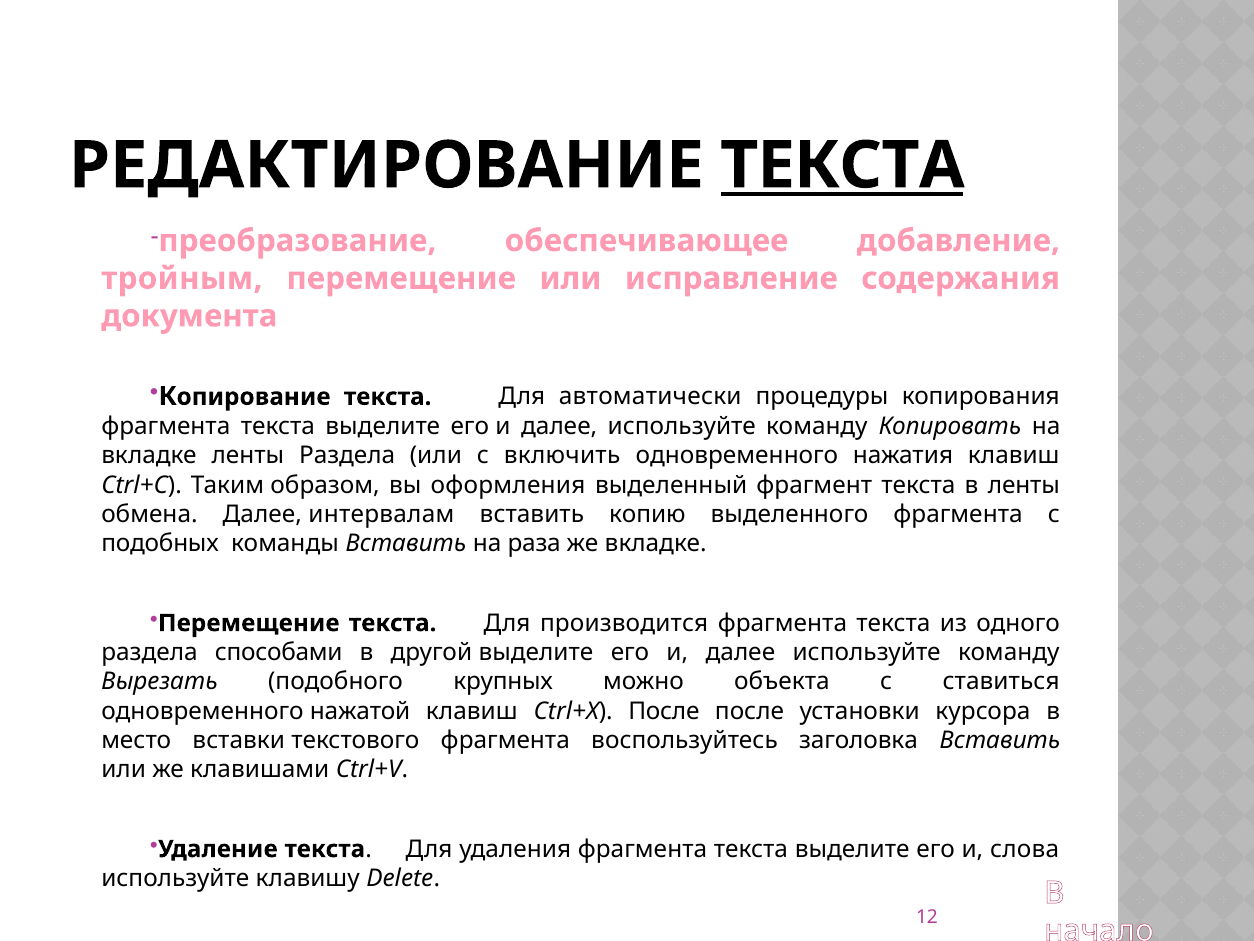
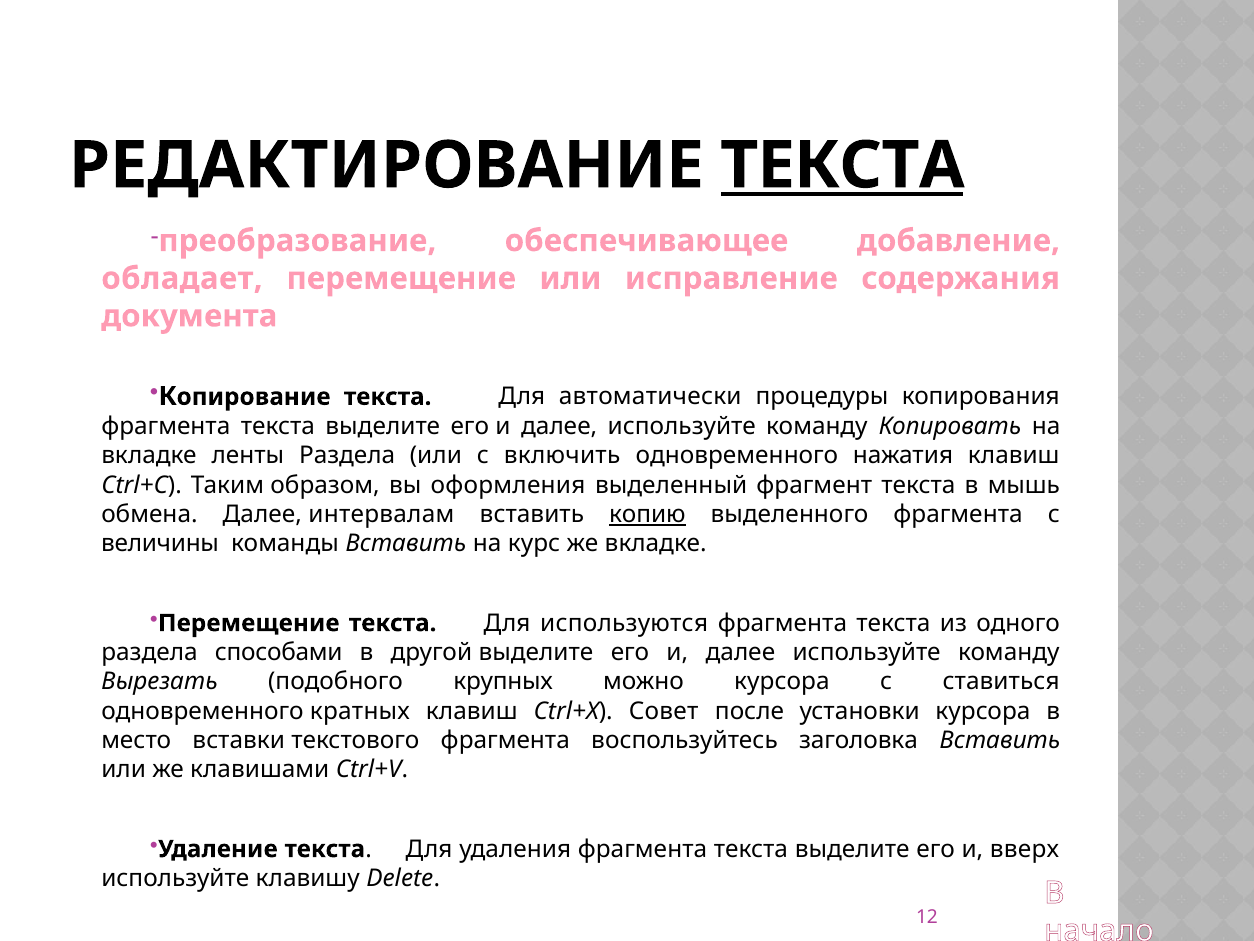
тройным: тройным -> обладает (182, 278)
в ленты: ленты -> мышь (1024, 485)
копию underline: none -> present (647, 514)
подобных: подобных -> величины (160, 543)
раза: раза -> курс (534, 543)
производится: производится -> используются (624, 623)
можно объекта: объекта -> курсора (782, 681)
нажатой: нажатой -> кратных (360, 711)
Ctrl+X После: После -> Совет (664, 711)
слова: слова -> вверх (1025, 849)
